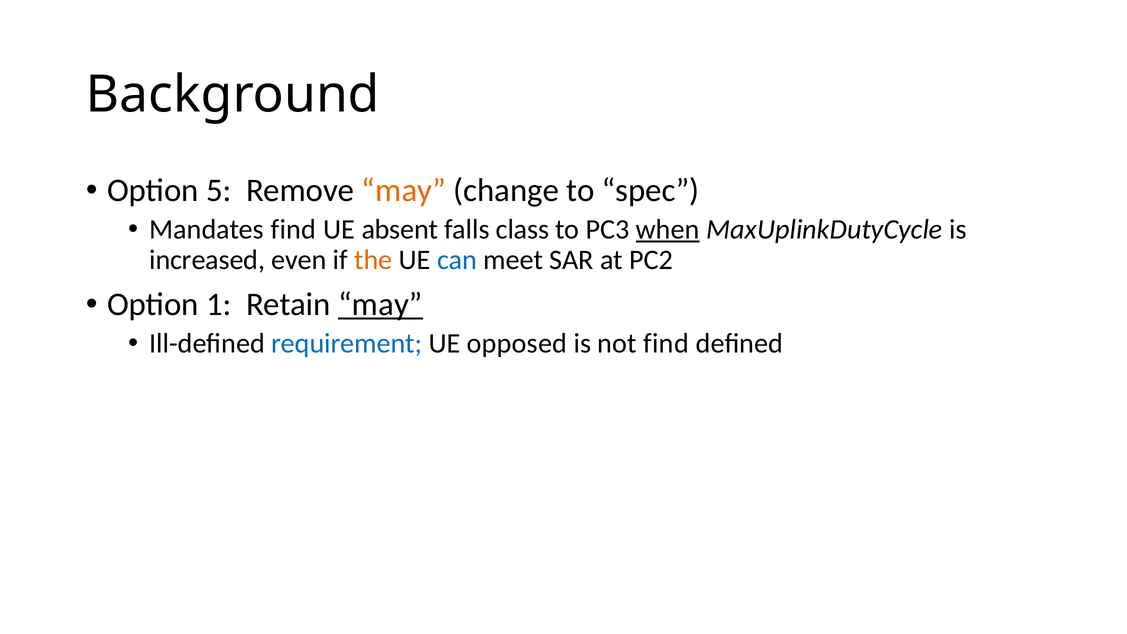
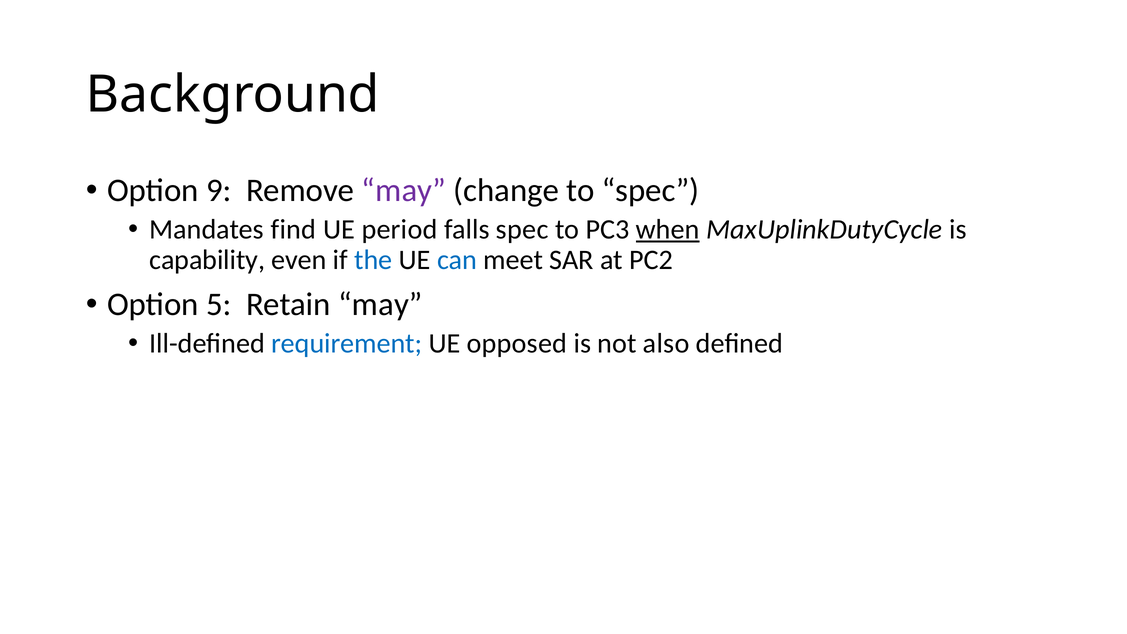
5: 5 -> 9 (219, 191)
may colour: orange -> purple (404, 191)
absent: absent -> period (400, 229)
falls class: class -> spec (522, 229)
increased: increased -> capability (207, 260)
the colour: orange -> blue (373, 260)
1: 1 -> 5 (219, 304)
may underline: present -> none (380, 304)
not find: find -> also (666, 343)
